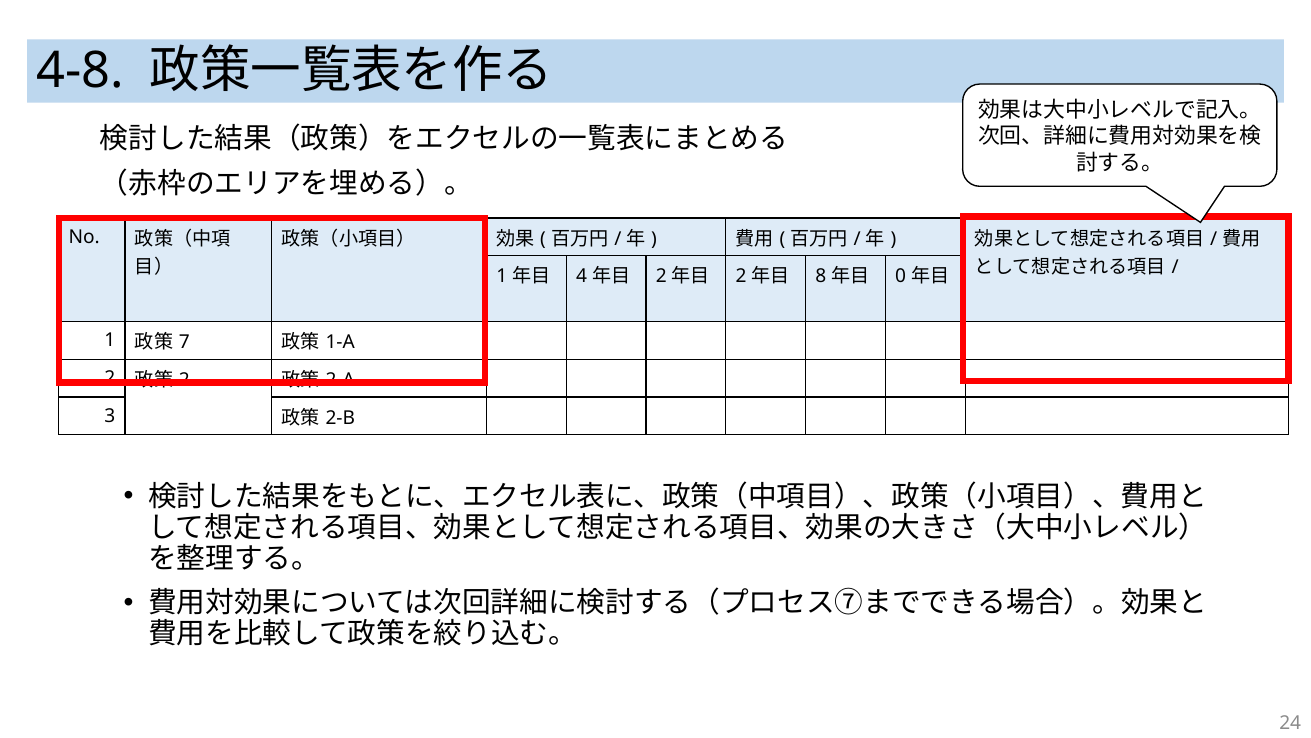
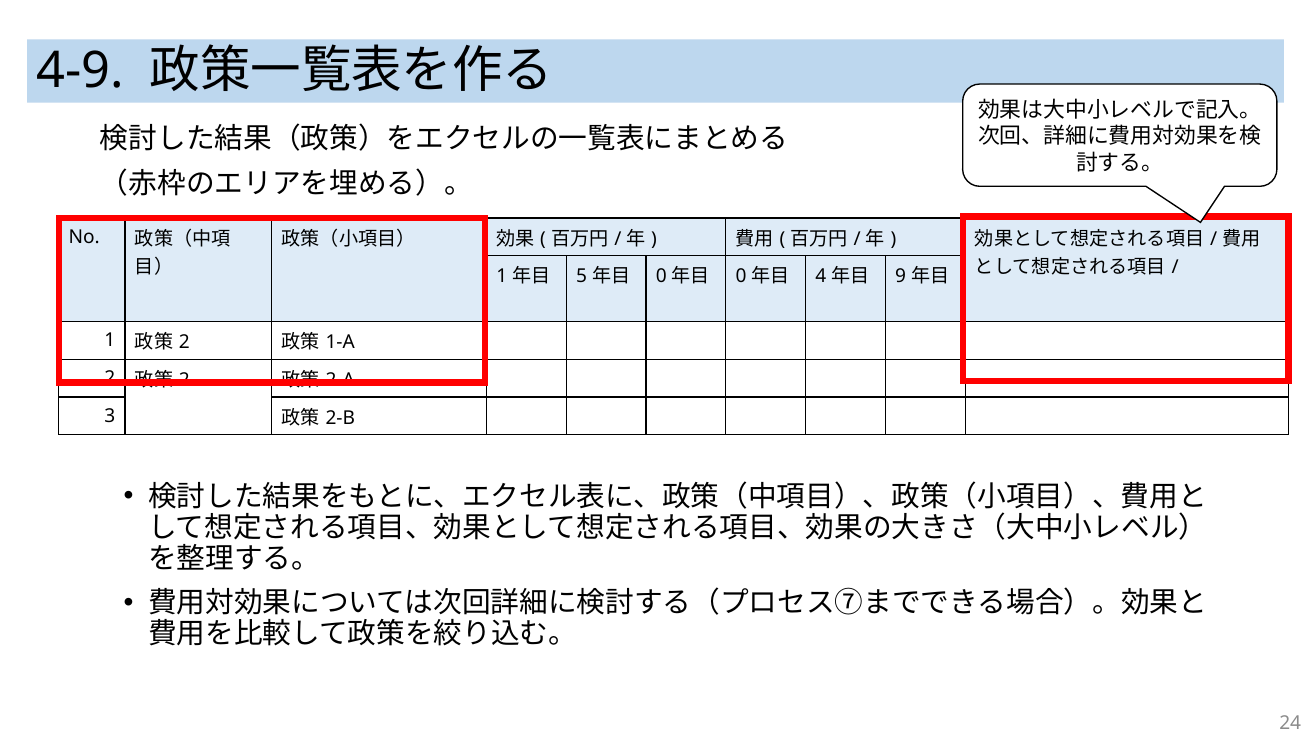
4-8: 4-8 -> 4-9 (81, 71)
4: 4 -> 5 (582, 276)
2: 2 -> 0 (661, 276)
2: 2 -> 0 (741, 276)
8: 8 -> 4 (821, 276)
0: 0 -> 9 (901, 276)
7: 7 -> 2 (184, 342)
